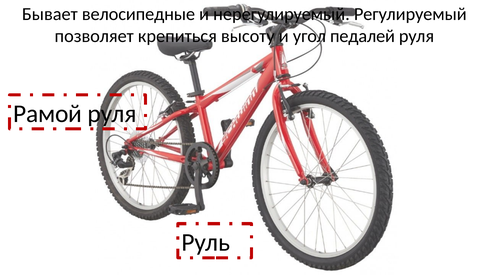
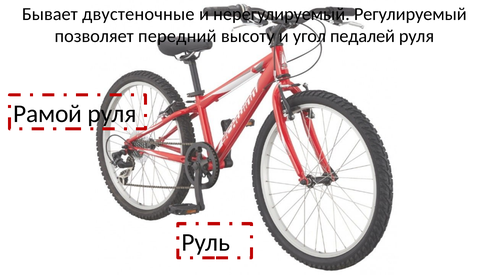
велосипедные: велосипедные -> двустеночные (138, 14)
крепиться: крепиться -> передний (177, 36)
